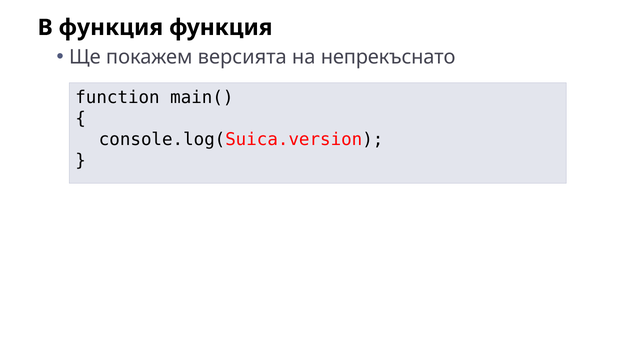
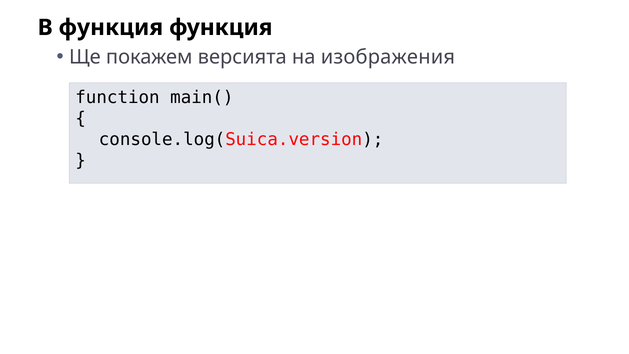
непрекъснато: непрекъснато -> изображения (388, 57)
